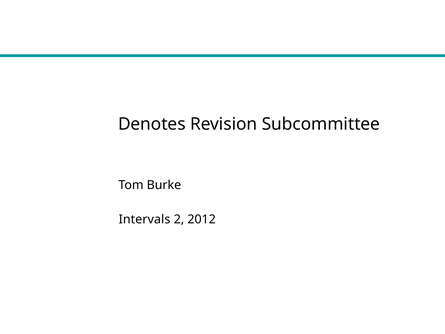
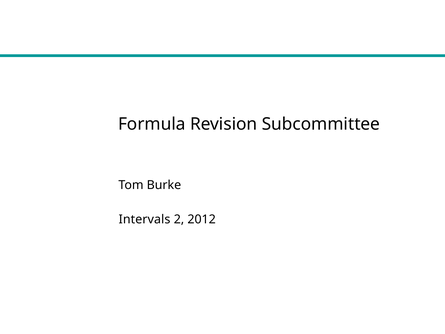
Denotes: Denotes -> Formula (152, 124)
